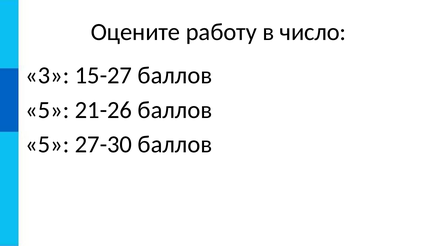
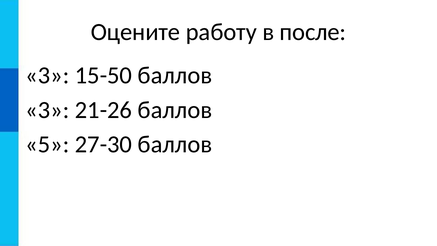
число: число -> после (313, 32)
15-27: 15-27 -> 15-50 (103, 75)
5: 5 -> 3 (47, 110)
